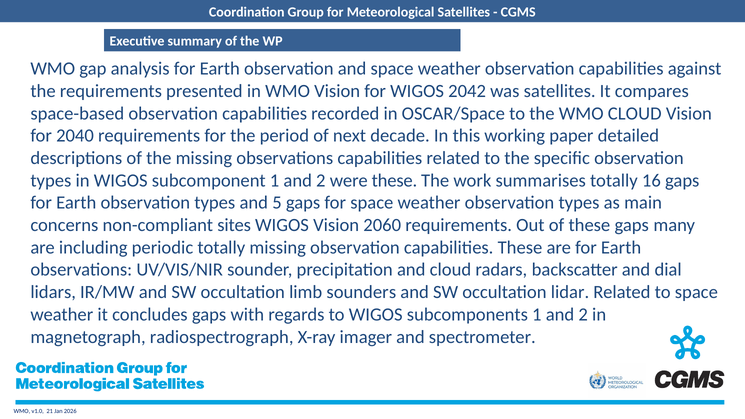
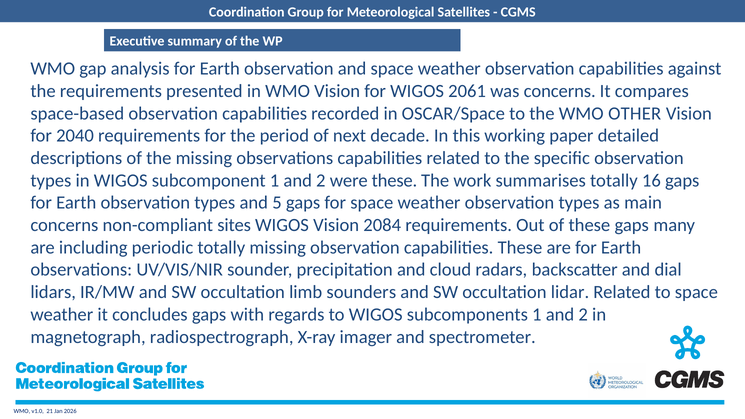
2042: 2042 -> 2061 (467, 91)
was satellites: satellites -> concerns (560, 91)
WMO CLOUD: CLOUD -> OTHER (635, 113)
2060: 2060 -> 2084 (382, 225)
